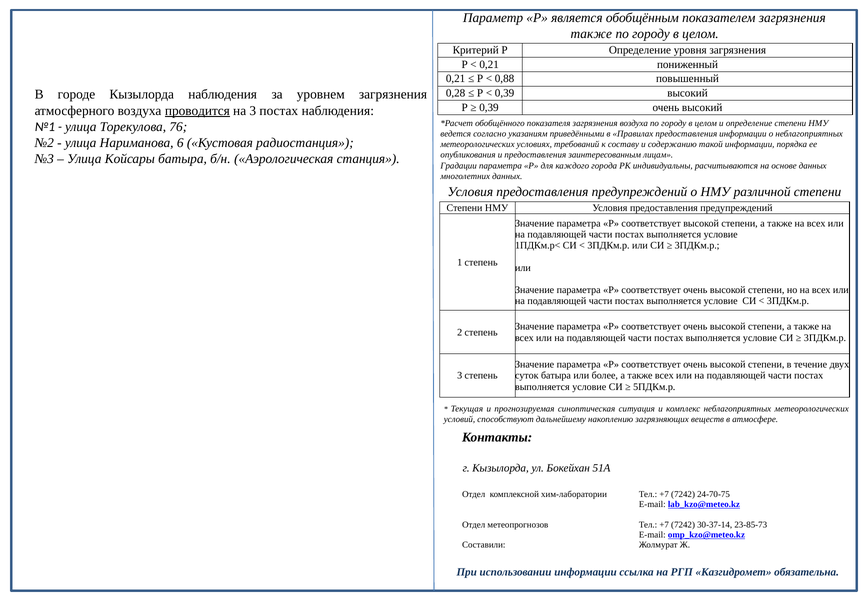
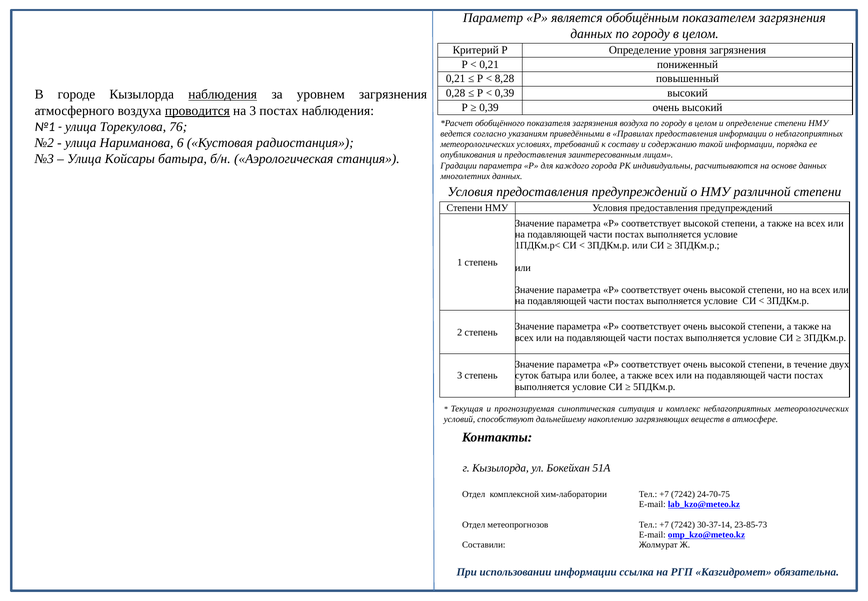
также: также -> данных (591, 34)
0,88: 0,88 -> 8,28 (505, 79)
наблюдения underline: none -> present (223, 95)
